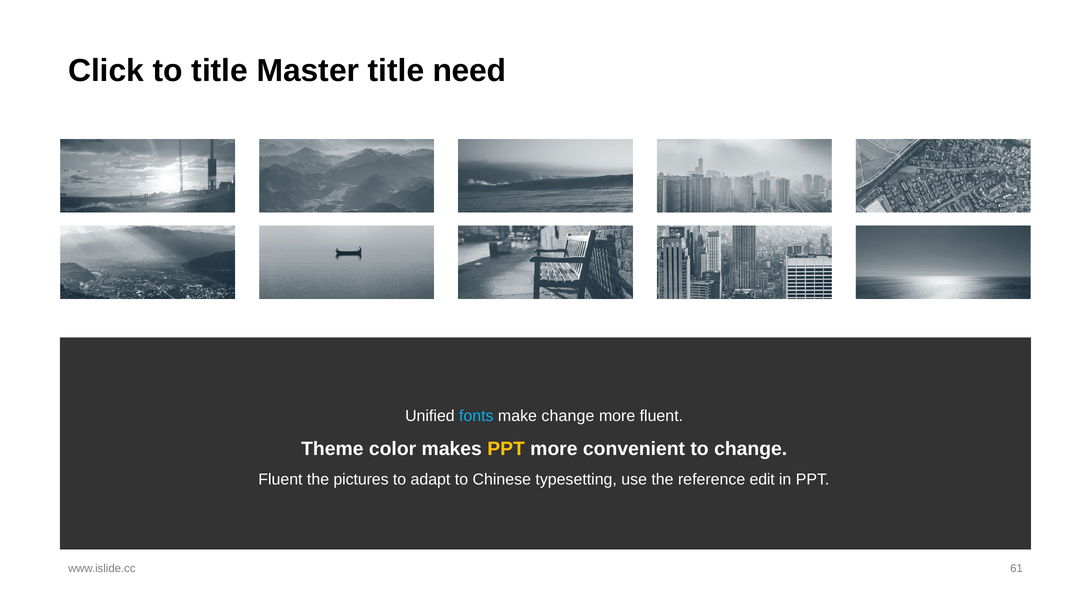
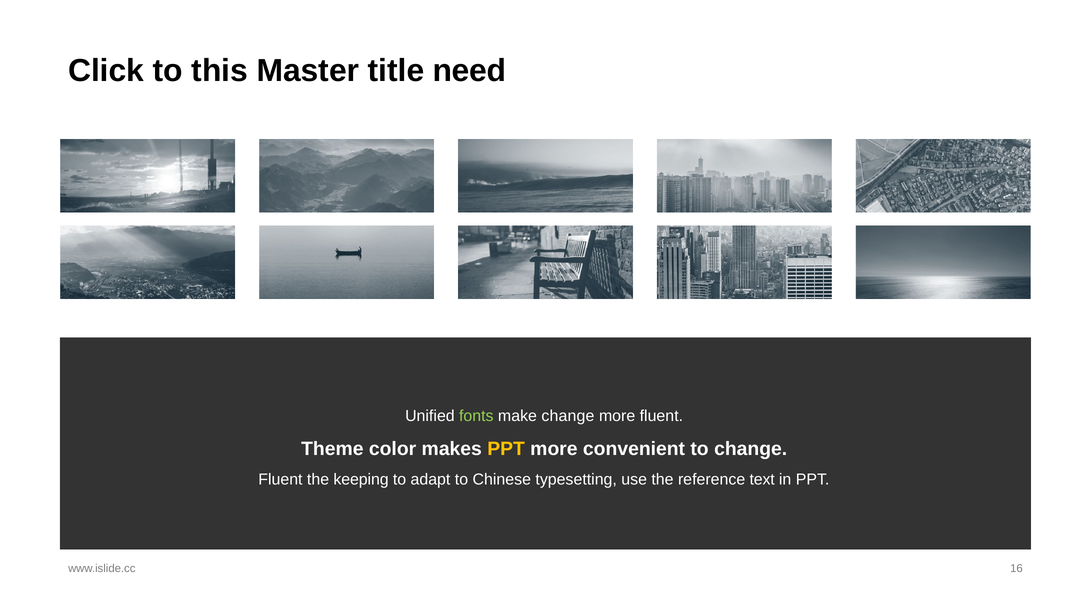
to title: title -> this (220, 71)
fonts colour: light blue -> light green (476, 416)
pictures: pictures -> keeping (361, 479)
edit: edit -> text (762, 479)
61: 61 -> 16 (1016, 568)
